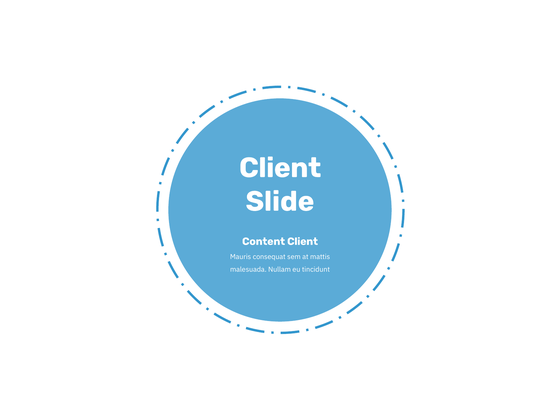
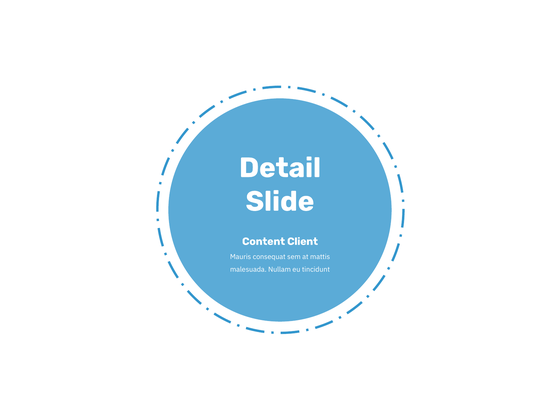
Client: Client -> Detail (280, 168)
